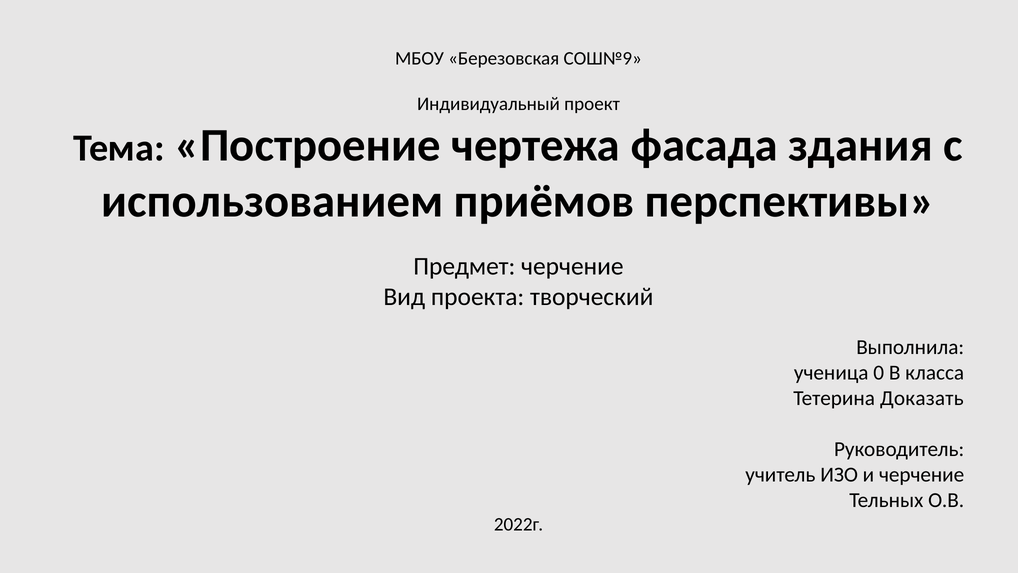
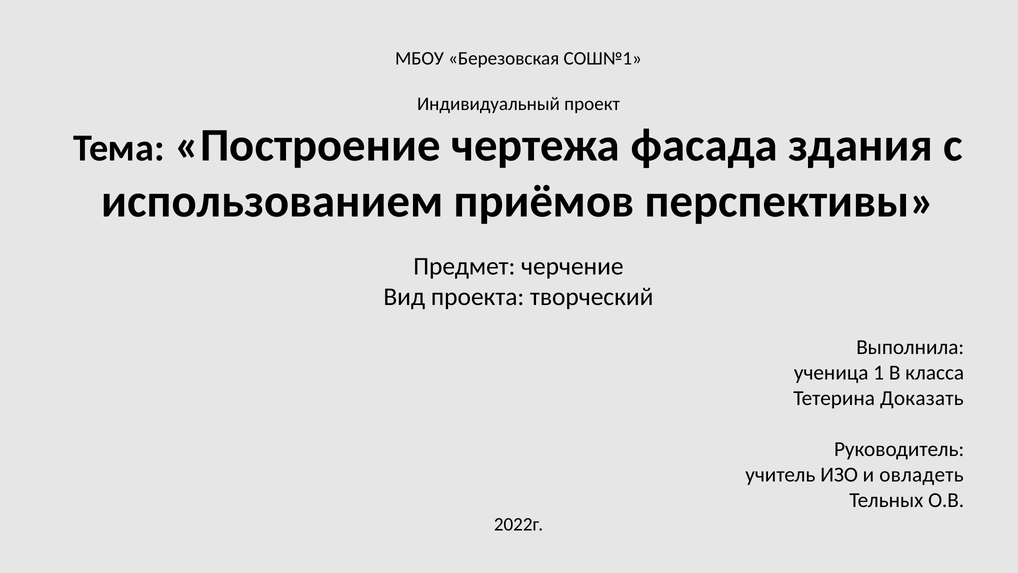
СОШ№9: СОШ№9 -> СОШ№1 (603, 58)
0: 0 -> 1 (879, 373)
и черчение: черчение -> овладеть (921, 474)
